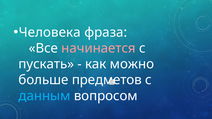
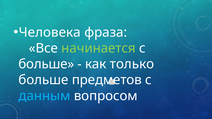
начинается colour: pink -> light green (98, 48)
пускать: пускать -> больше (46, 64)
можно: можно -> только (132, 64)
